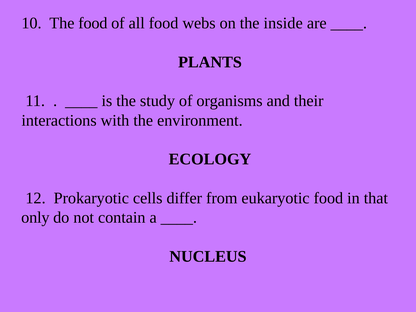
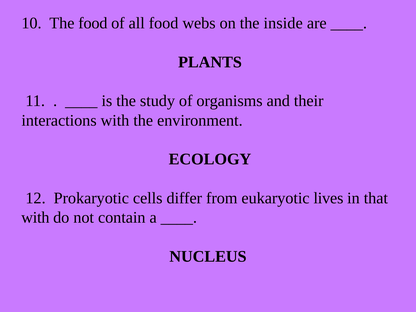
eukaryotic food: food -> lives (328, 198)
only: only -> with (35, 218)
